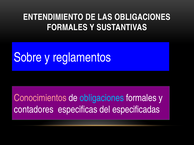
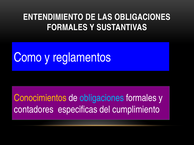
Sobre: Sobre -> Como (28, 58)
Conocimientos colour: pink -> yellow (40, 98)
especificadas: especificadas -> cumplimiento (136, 110)
